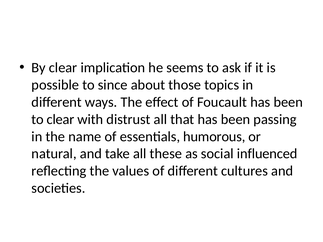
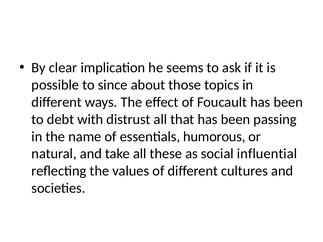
to clear: clear -> debt (60, 119)
influenced: influenced -> influential (267, 154)
